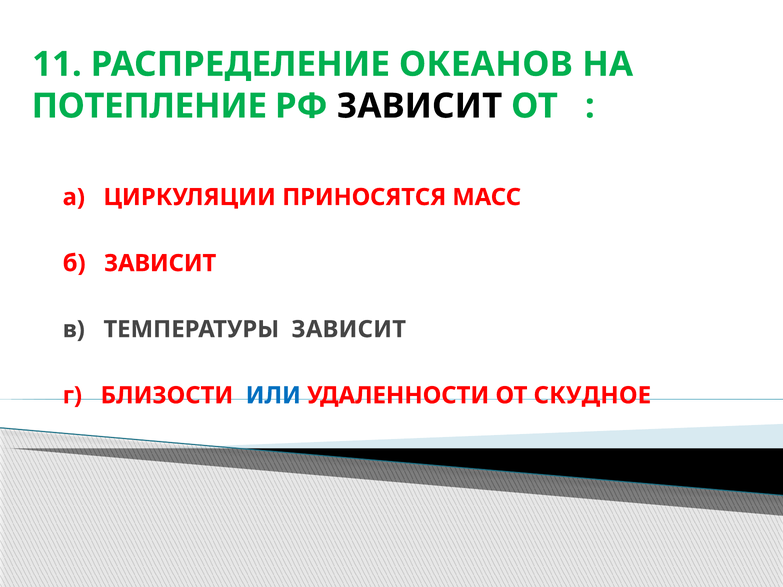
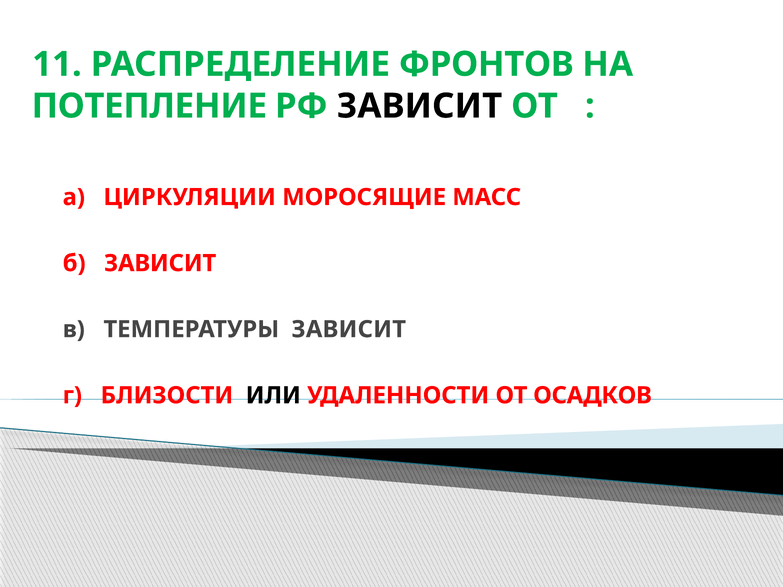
ОКЕАНОВ: ОКЕАНОВ -> ФРОНТОВ (486, 64)
ПРИНОСЯТСЯ: ПРИНОСЯТСЯ -> МОРОСЯЩИЕ (364, 197)
ИЛИ colour: blue -> black (273, 396)
СКУДНОЕ: СКУДНОЕ -> ОСАДКОВ (593, 396)
